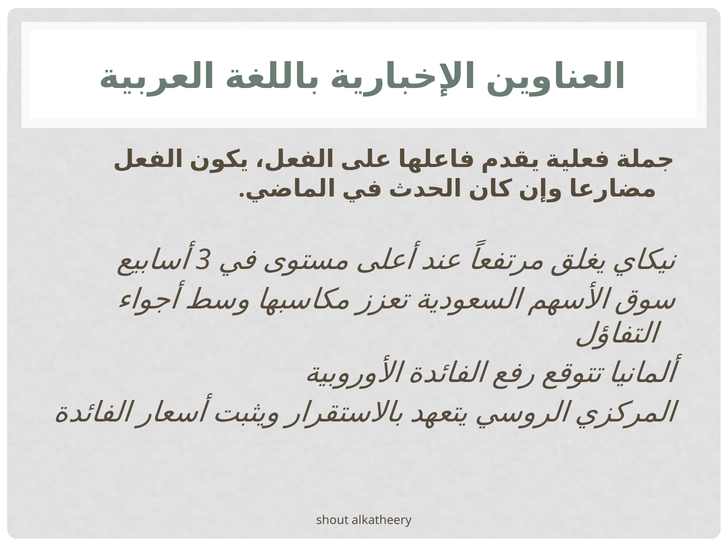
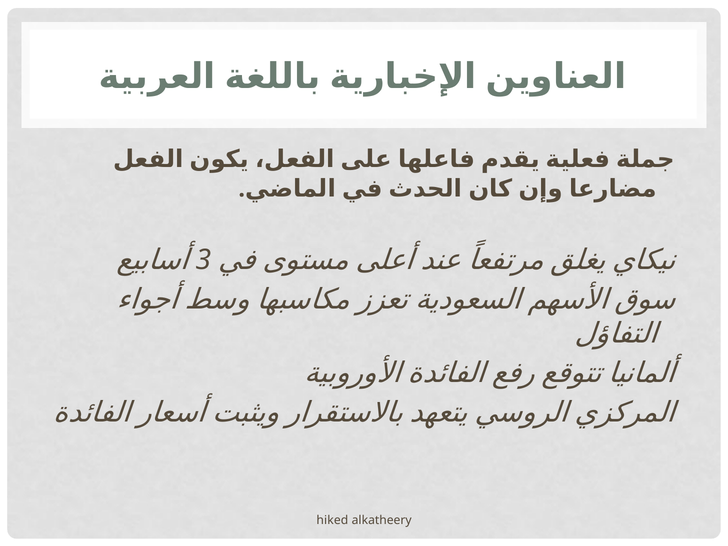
shout: shout -> hiked (332, 520)
